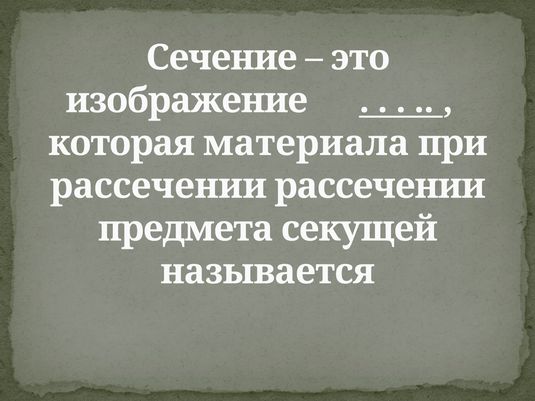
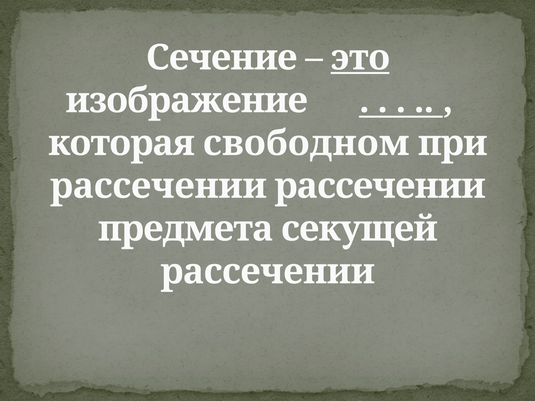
это underline: none -> present (360, 58)
материала: материала -> свободном (306, 143)
называется: называется -> рассечении (268, 272)
